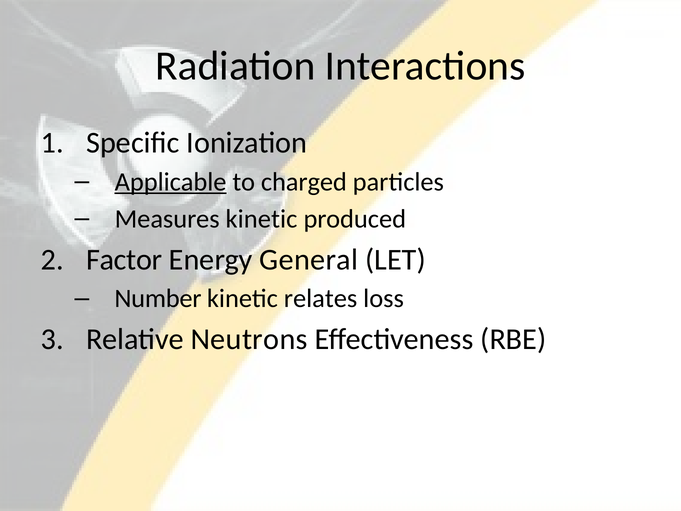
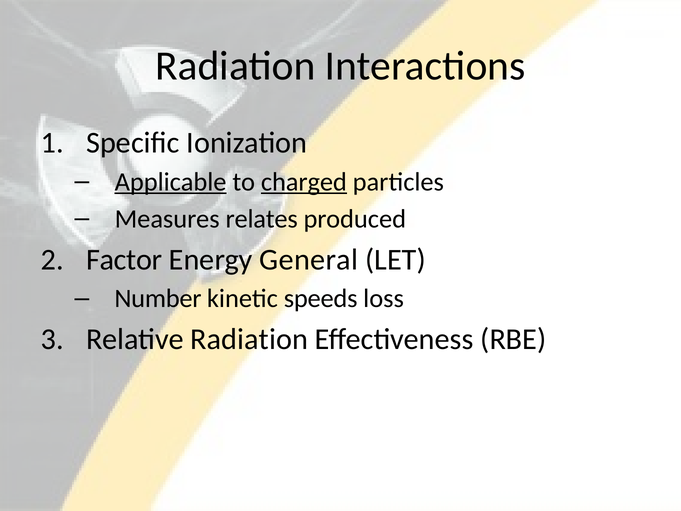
charged underline: none -> present (304, 182)
Measures kinetic: kinetic -> relates (262, 219)
relates: relates -> speeds (321, 299)
Relative Neutrons: Neutrons -> Radiation (249, 339)
